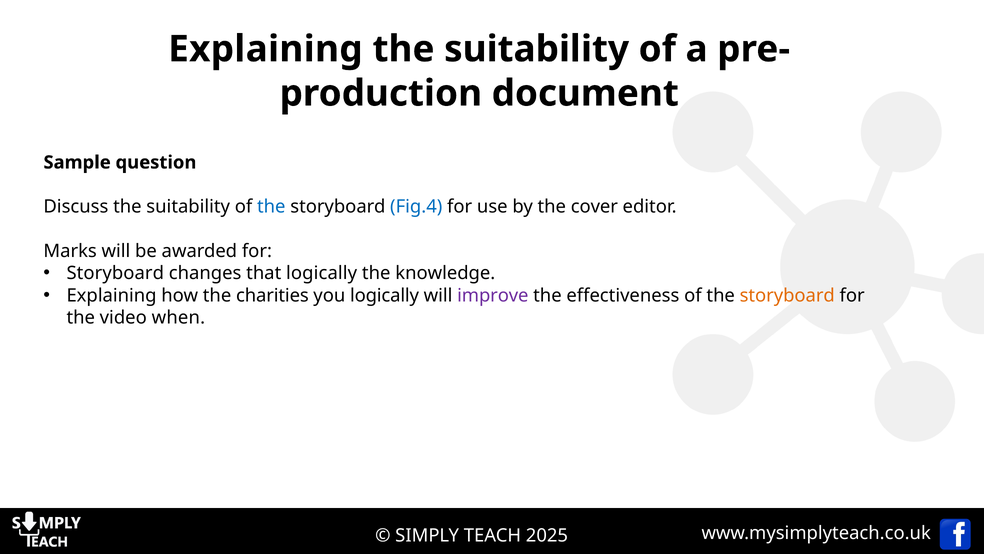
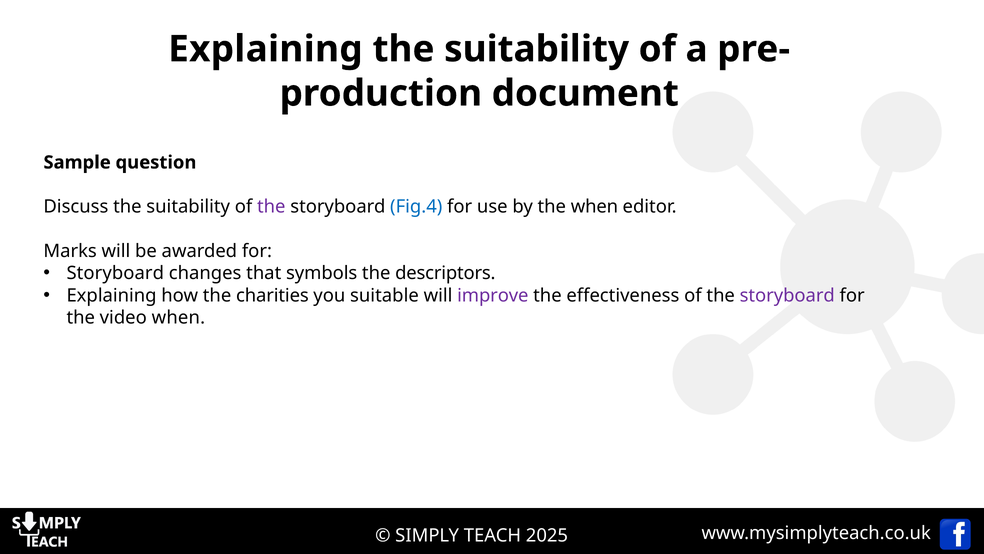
the colour: blue -> purple (271, 207)
the cover: cover -> when (594, 207)
that logically: logically -> symbols (322, 273)
knowledge: knowledge -> descriptors (445, 273)
you logically: logically -> suitable (384, 295)
storyboard colour: orange -> purple (787, 295)
